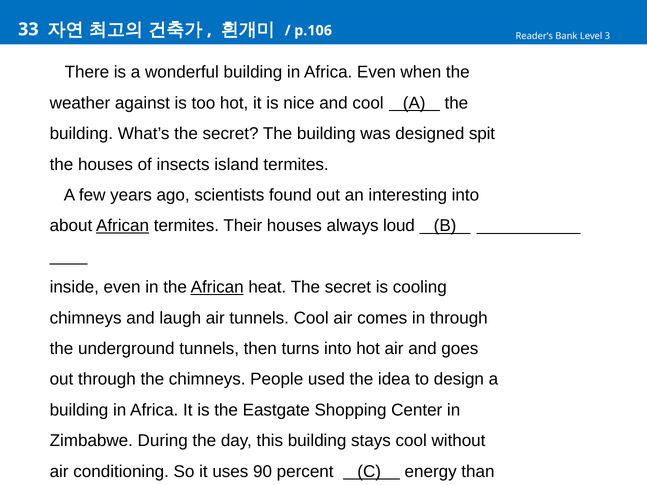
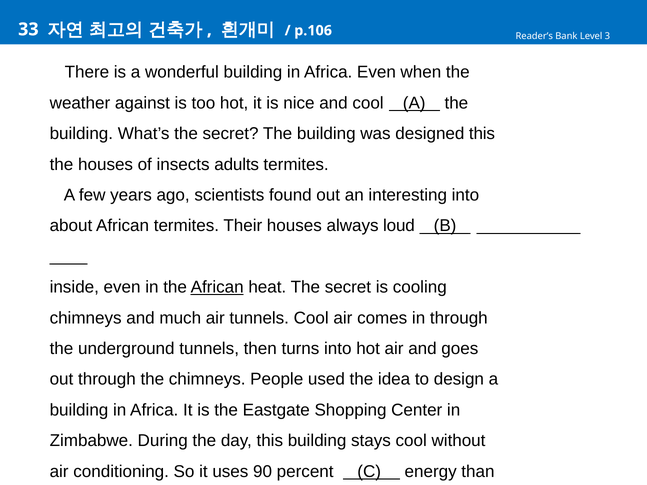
designed spit: spit -> this (482, 134)
island: island -> adults (237, 165)
African underline: present -> none (123, 226)
laugh: laugh -> much (180, 318)
